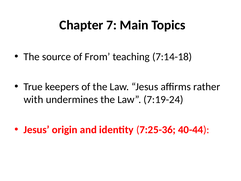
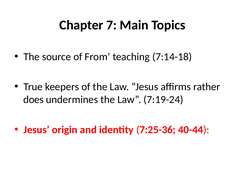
with: with -> does (34, 99)
